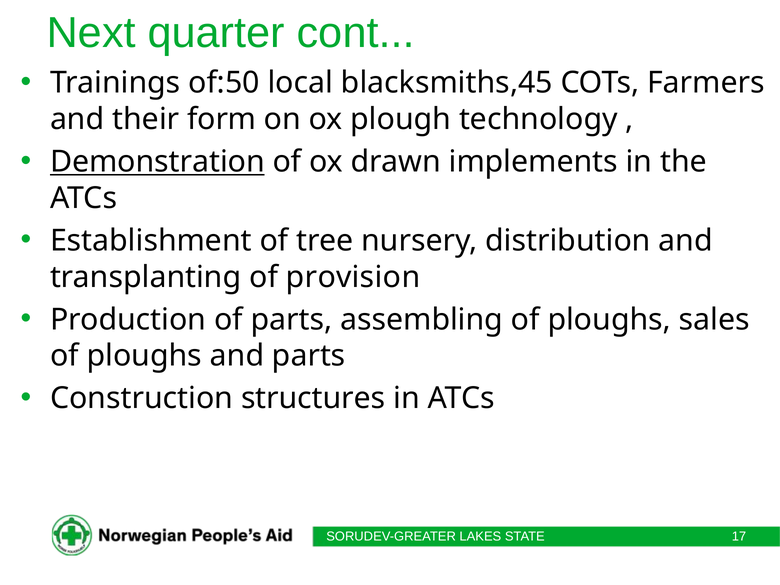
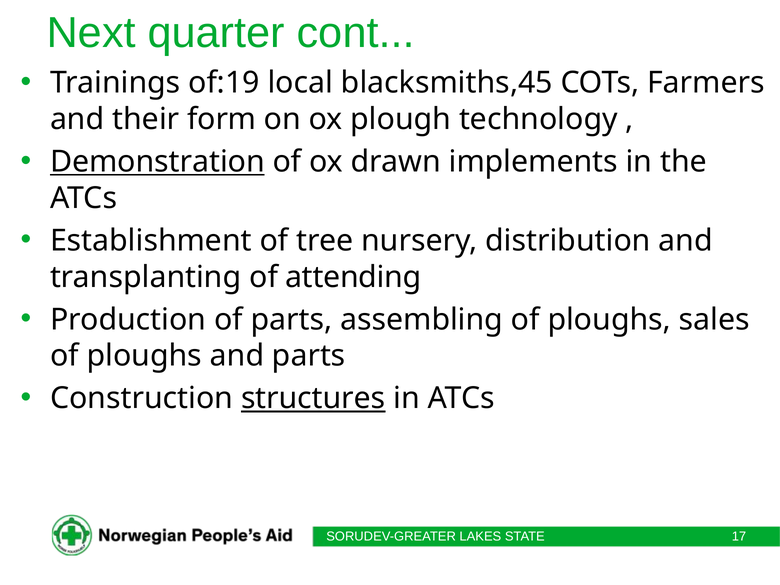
of:50: of:50 -> of:19 (224, 83)
provision: provision -> attending (353, 277)
structures underline: none -> present (313, 398)
